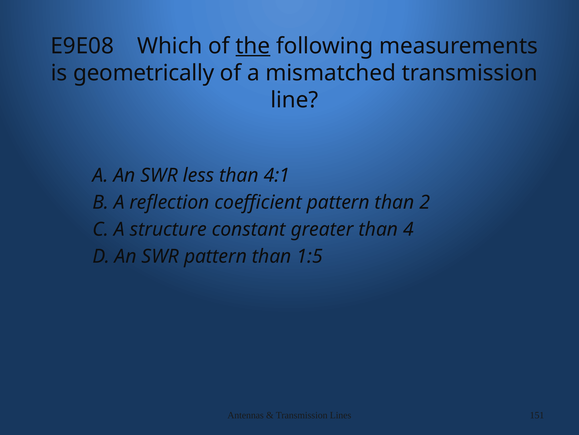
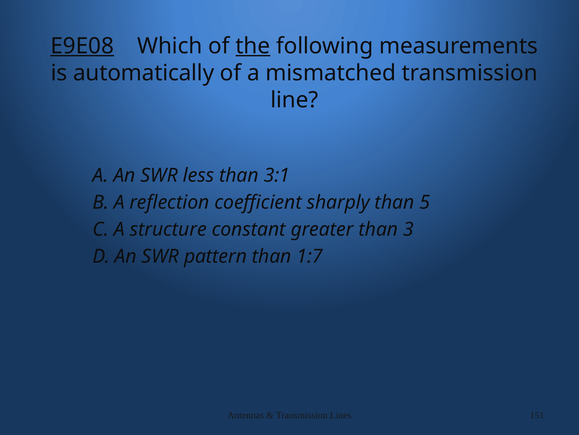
E9E08 underline: none -> present (82, 46)
geometrically: geometrically -> automatically (144, 73)
4:1: 4:1 -> 3:1 (277, 175)
coefficient pattern: pattern -> sharply (338, 202)
2: 2 -> 5 (425, 202)
4: 4 -> 3 (408, 229)
1:5: 1:5 -> 1:7 (310, 256)
